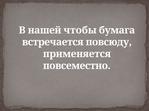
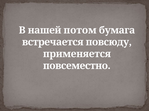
чтобы: чтобы -> потом (80, 30)
